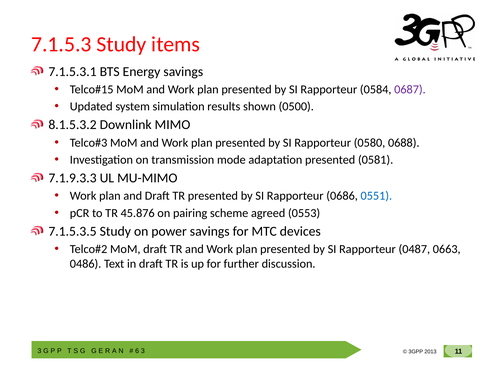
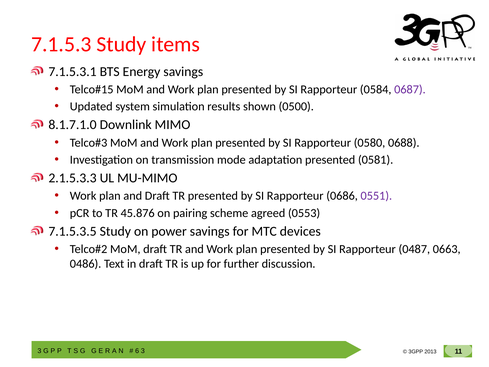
8.1.5.3.2: 8.1.5.3.2 -> 8.1.7.1.0 (73, 125)
7.1.9.3.3: 7.1.9.3.3 -> 2.1.5.3.3 (73, 178)
0551 colour: blue -> purple (376, 196)
